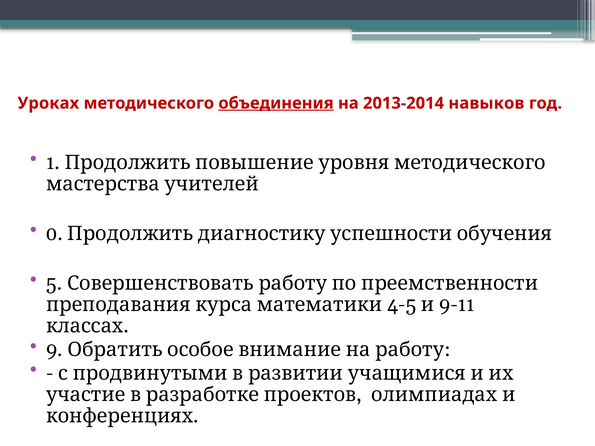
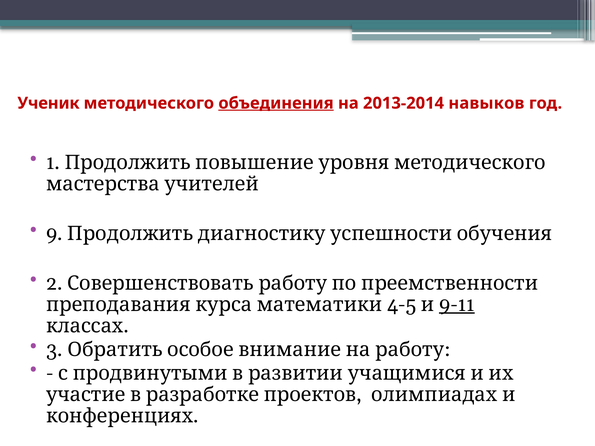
Уроках: Уроках -> Ученик (48, 103)
0: 0 -> 9 (54, 234)
5: 5 -> 2 (54, 283)
9-11 underline: none -> present (457, 305)
9: 9 -> 3 (54, 350)
